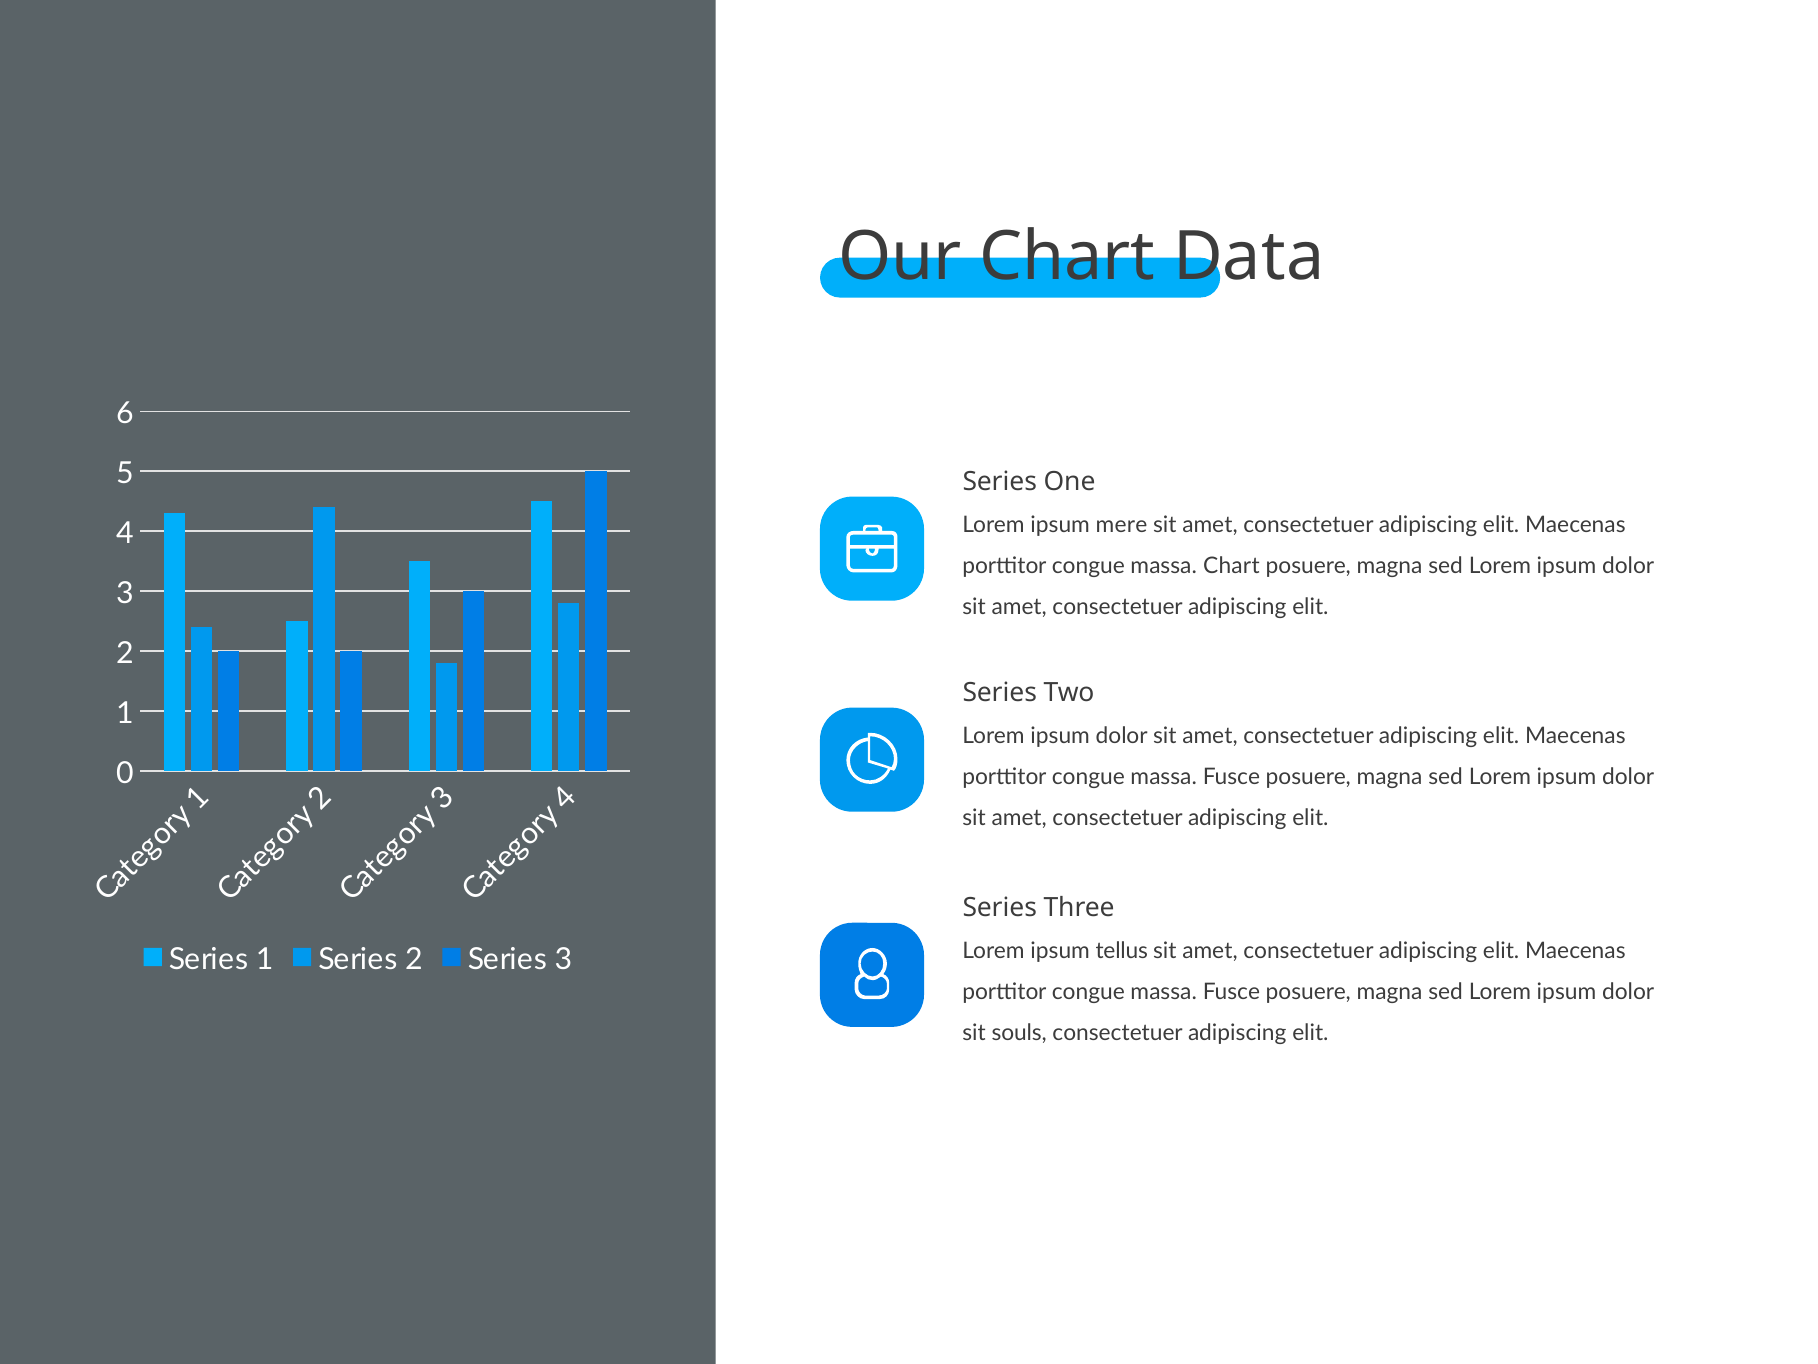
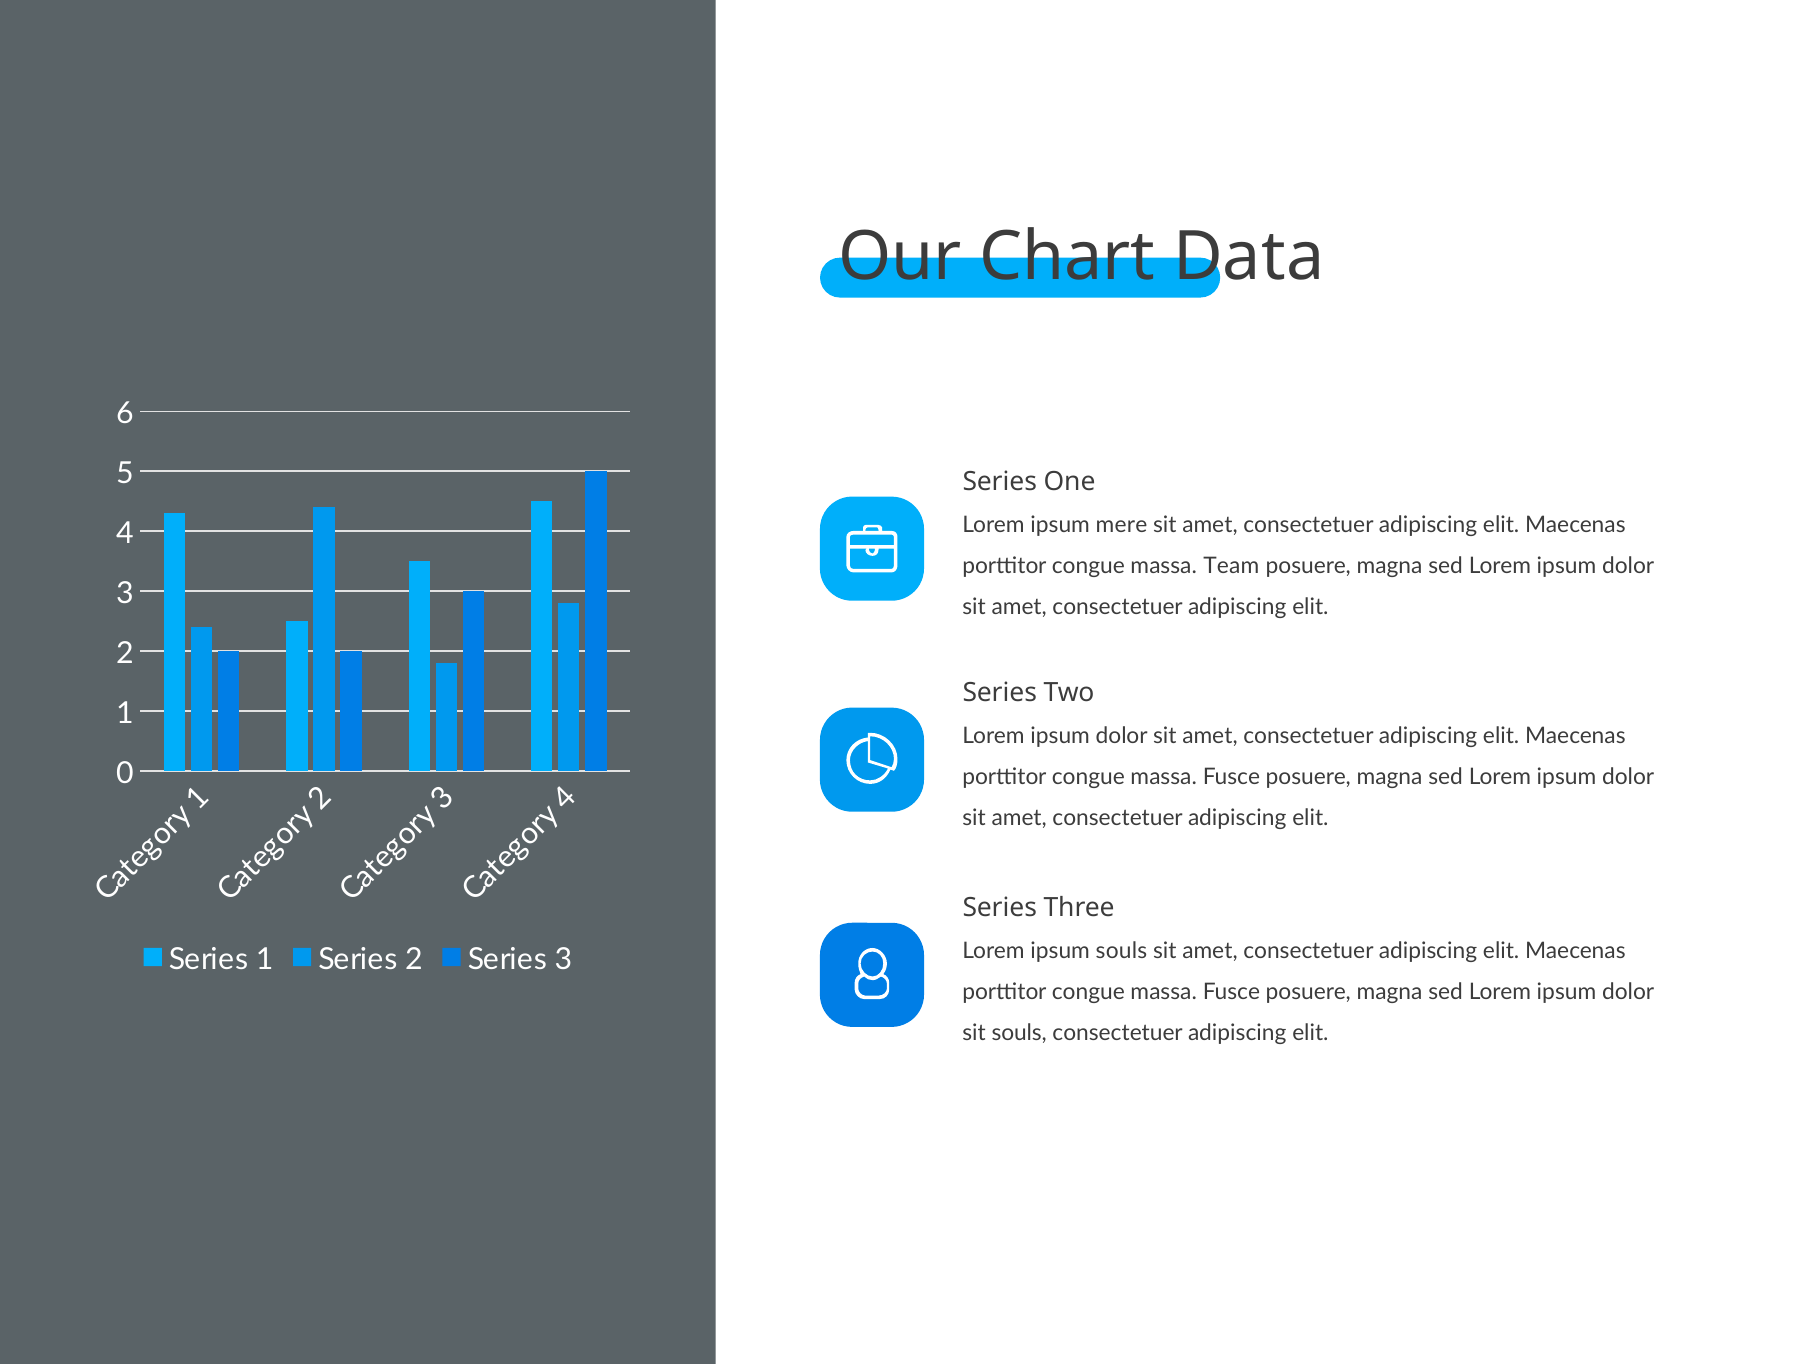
massa Chart: Chart -> Team (1231, 566)
ipsum tellus: tellus -> souls (1122, 951)
